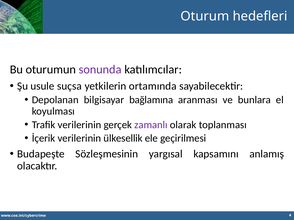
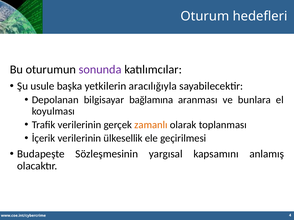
suçsa: suçsa -> başka (70, 86)
ortamında: ortamında -> aracılığıyla (153, 86)
zamanlı colour: purple -> orange (151, 125)
